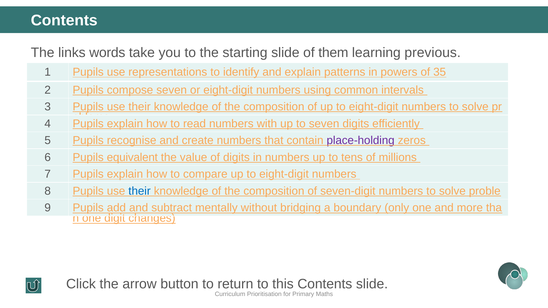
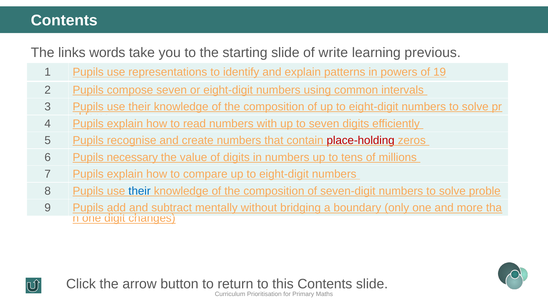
them: them -> write (333, 53)
35: 35 -> 19 (440, 72)
place-holding colour: purple -> red (361, 141)
equivalent: equivalent -> necessary (132, 157)
